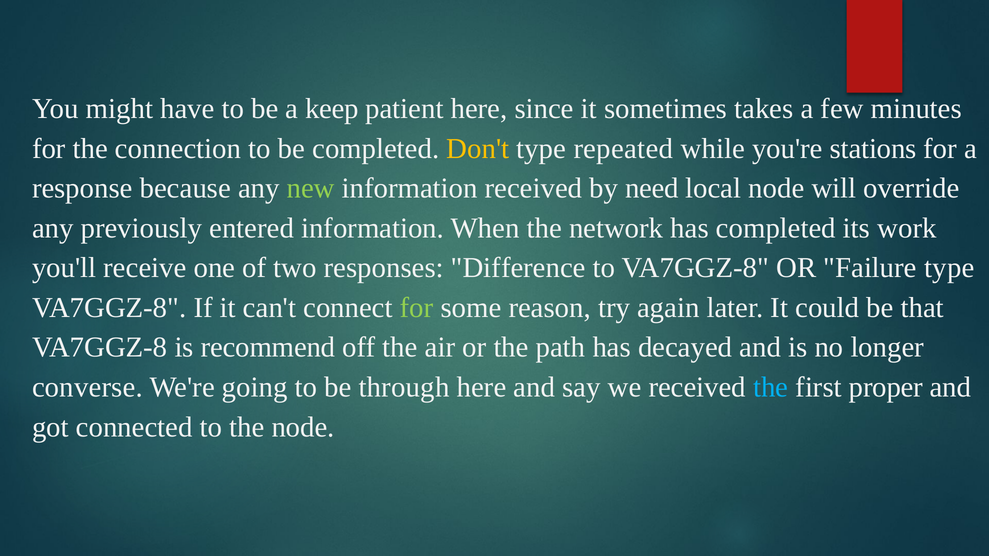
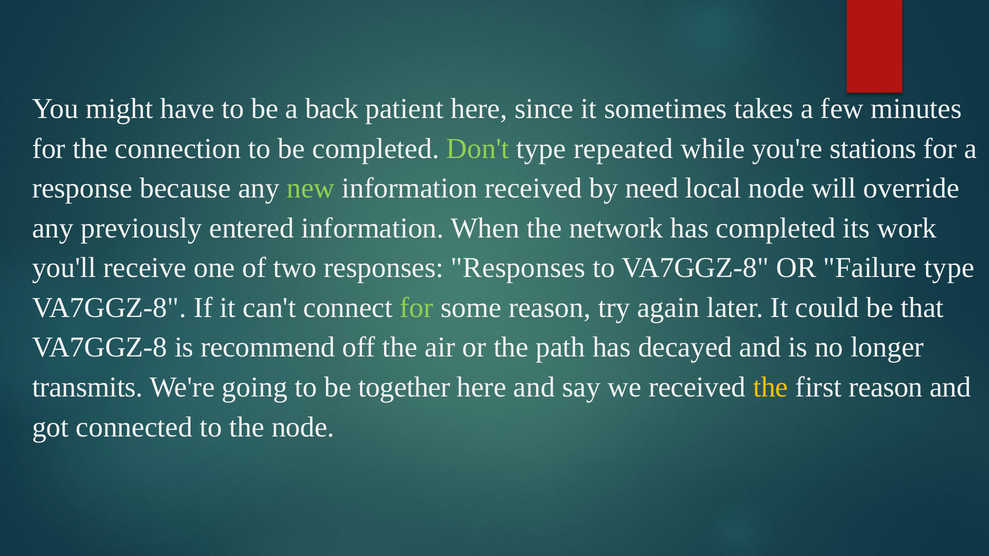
keep: keep -> back (332, 109)
Don't colour: yellow -> light green (478, 149)
responses Difference: Difference -> Responses (518, 268)
converse: converse -> transmits (88, 387)
through: through -> together (404, 387)
the colour: light blue -> yellow (771, 387)
first proper: proper -> reason (886, 387)
